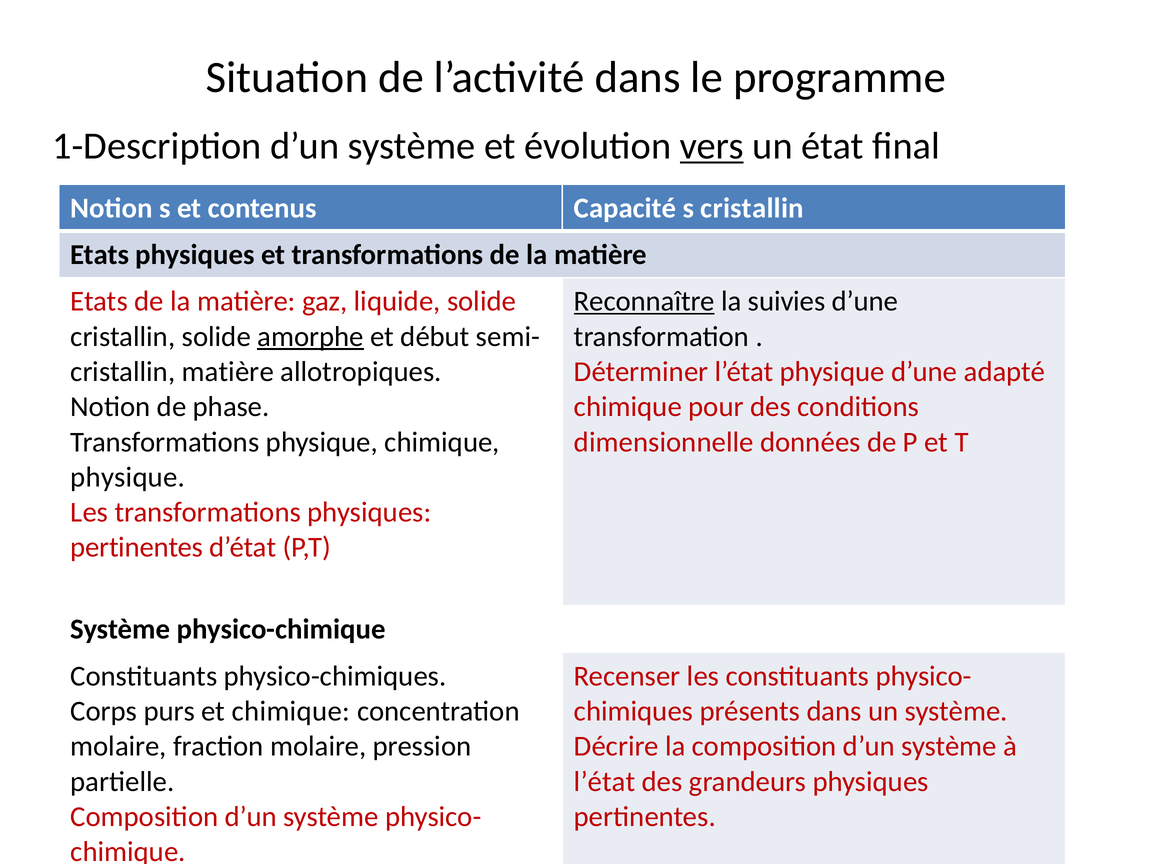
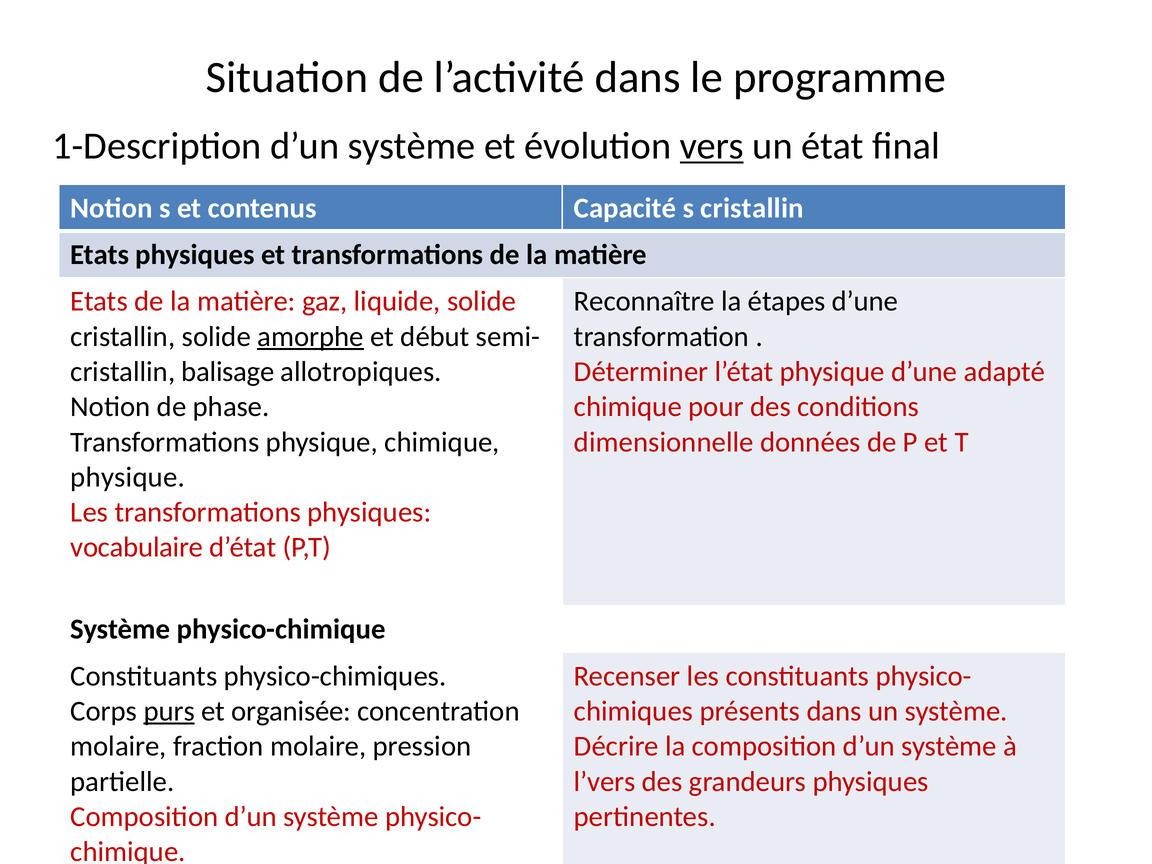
Reconnaître underline: present -> none (644, 301)
suivies: suivies -> étapes (787, 301)
cristallin matière: matière -> balisage (228, 372)
pertinentes: pertinentes -> vocabulaire (137, 547)
purs underline: none -> present (169, 711)
et chimique: chimique -> organisée (291, 711)
l’état: l’état -> l’vers (605, 782)
